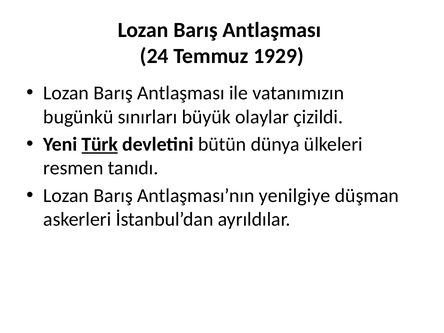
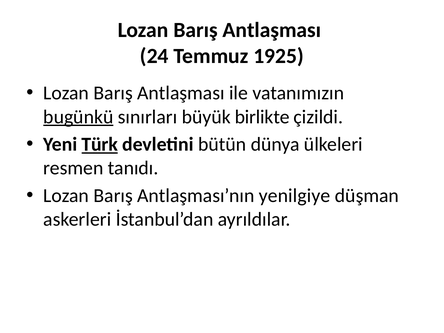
1929: 1929 -> 1925 (279, 56)
bugünkü underline: none -> present (78, 117)
olaylar: olaylar -> birlikte (262, 117)
